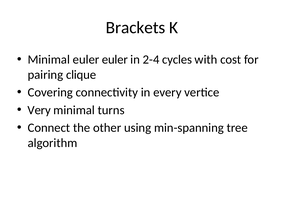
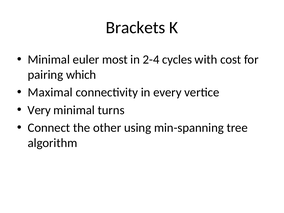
euler euler: euler -> most (115, 60)
clique: clique -> which (81, 75)
Covering: Covering -> Maximal (50, 92)
